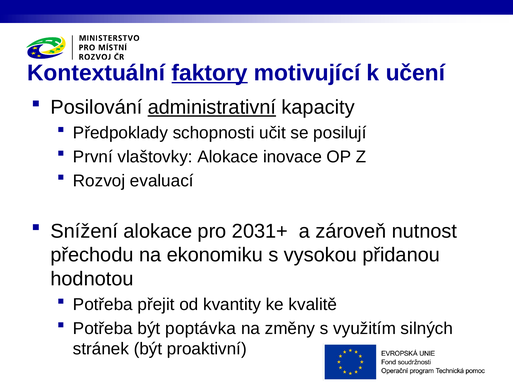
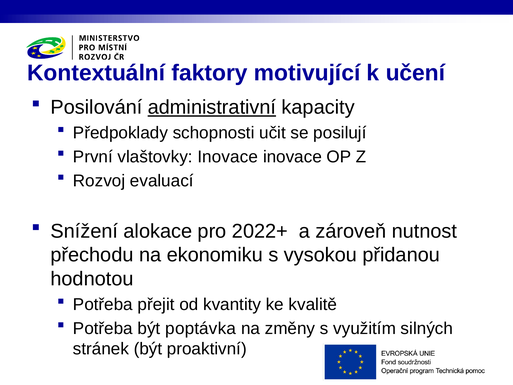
faktory underline: present -> none (210, 73)
vlaštovky Alokace: Alokace -> Inovace (228, 157)
2031+: 2031+ -> 2022+ (260, 231)
